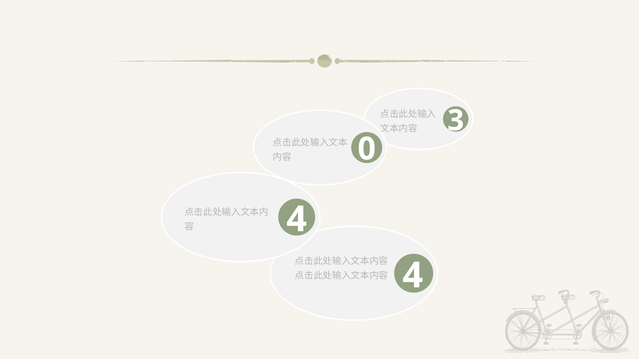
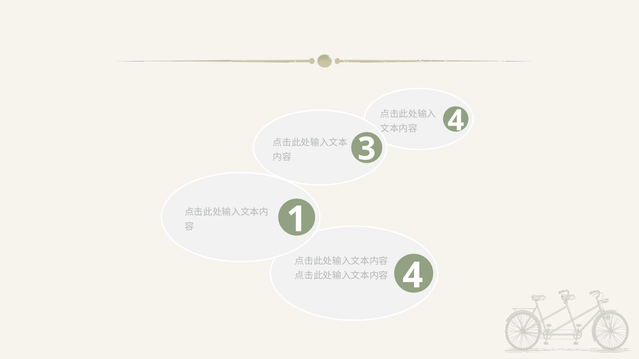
3: 3 -> 4 (456, 121)
0: 0 -> 3 (367, 149)
4: 4 -> 1 (297, 220)
